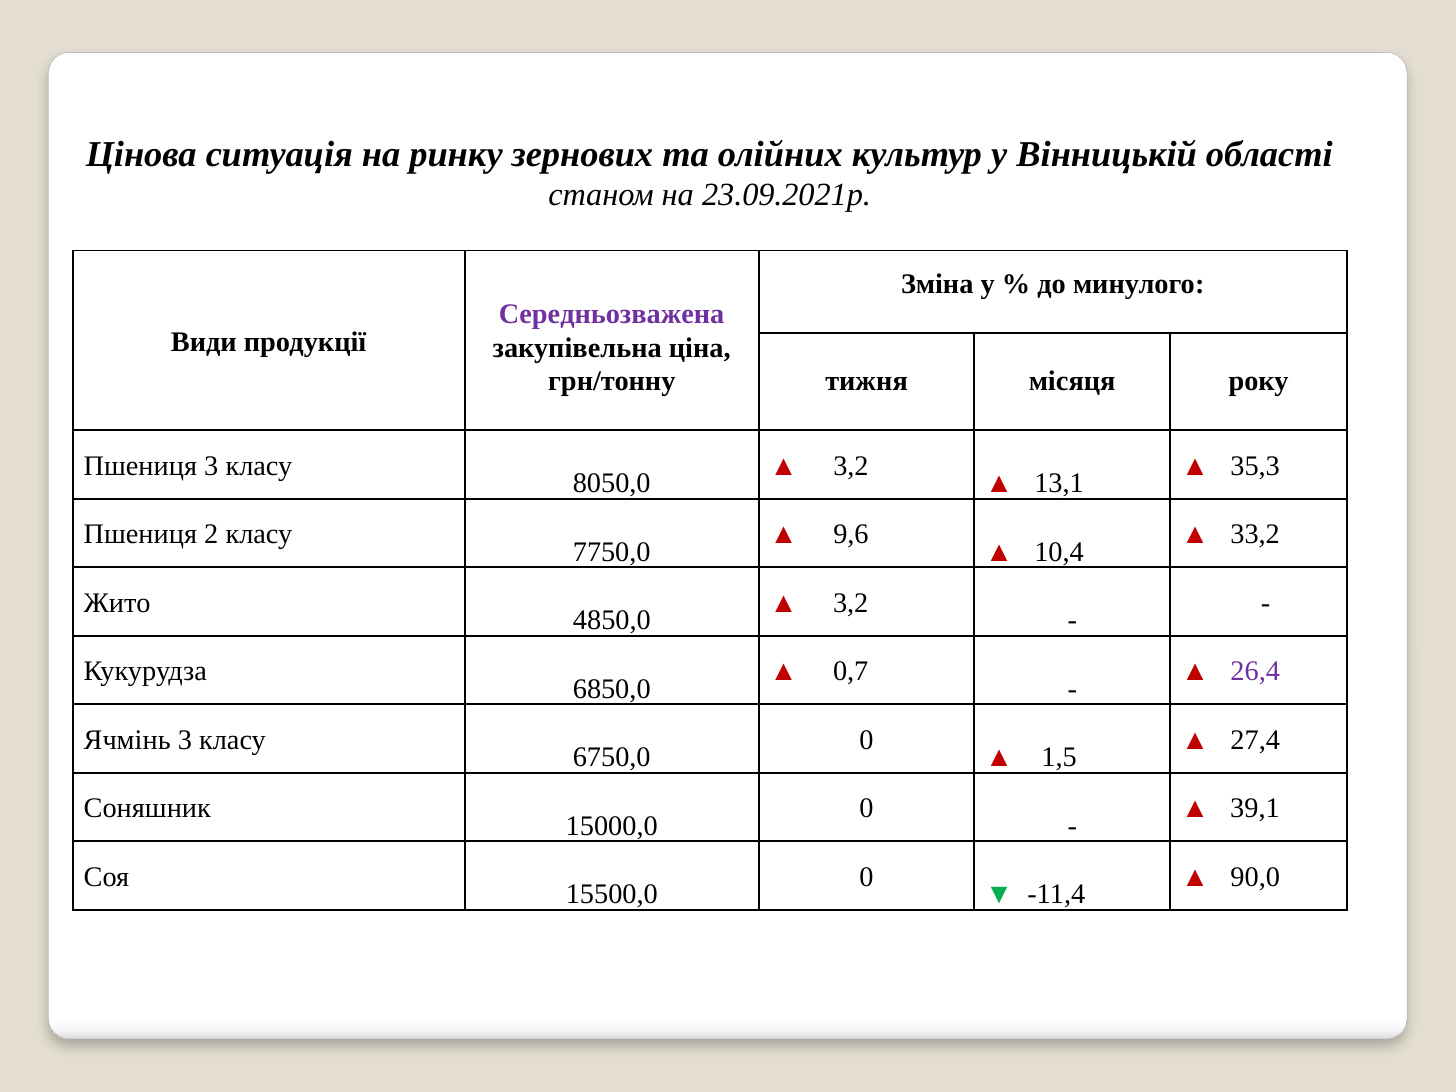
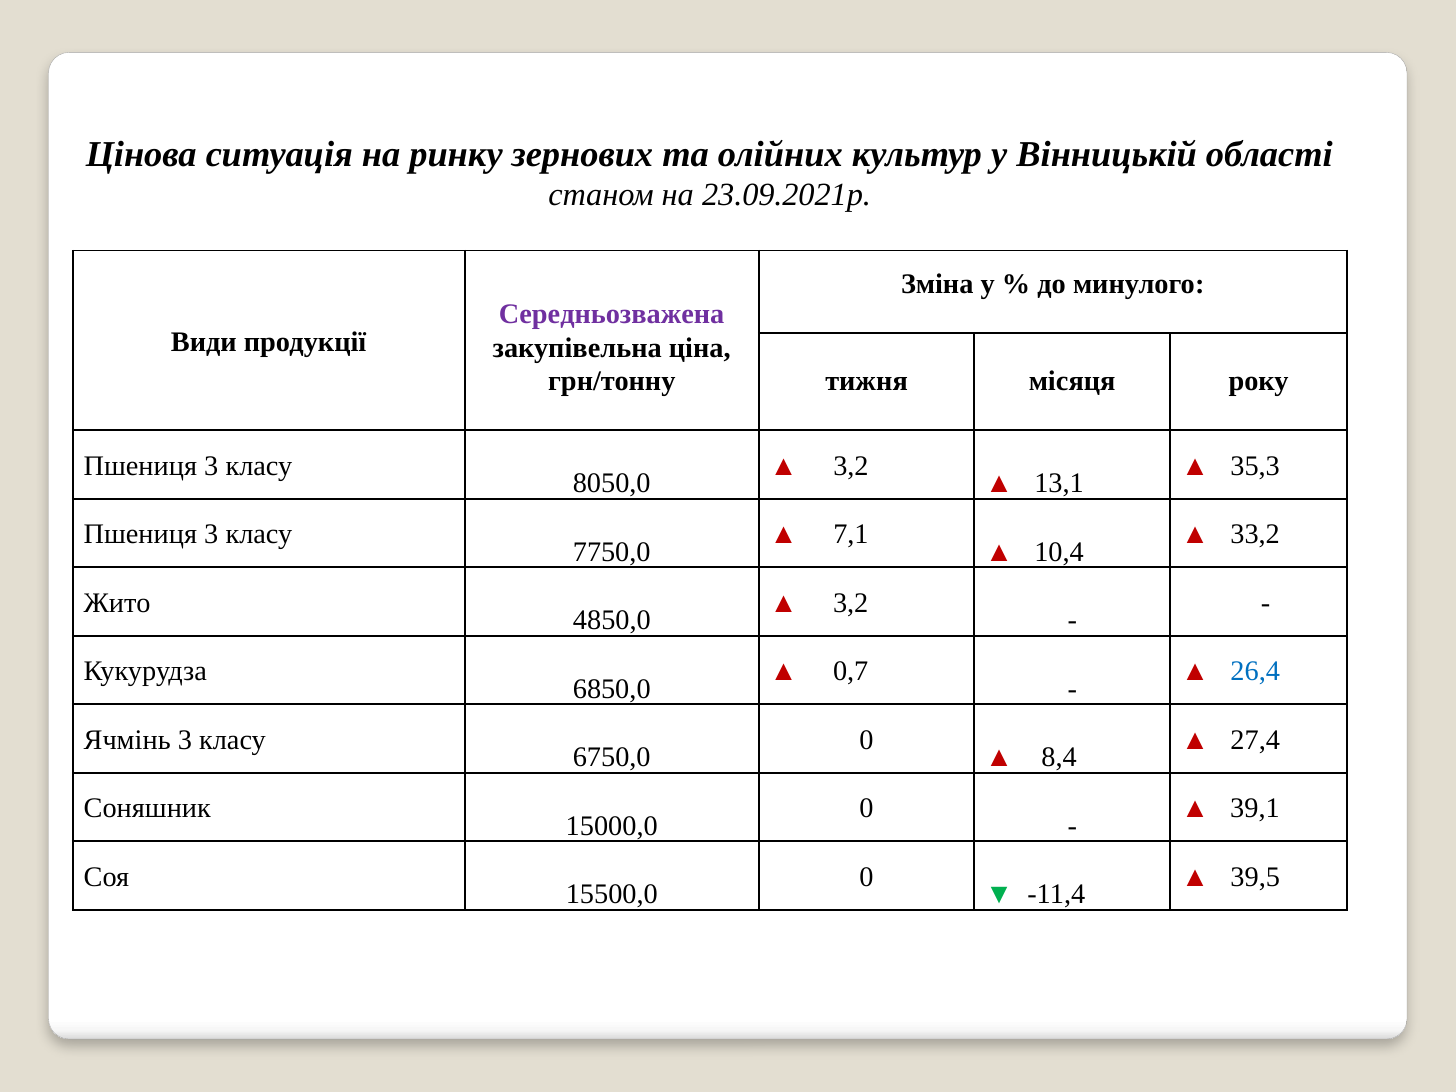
2: 2 -> 3 (211, 534)
9,6: 9,6 -> 7,1 (851, 534)
26,4 colour: purple -> blue (1255, 671)
1,5: 1,5 -> 8,4 (1059, 757)
90,0: 90,0 -> 39,5 (1255, 877)
